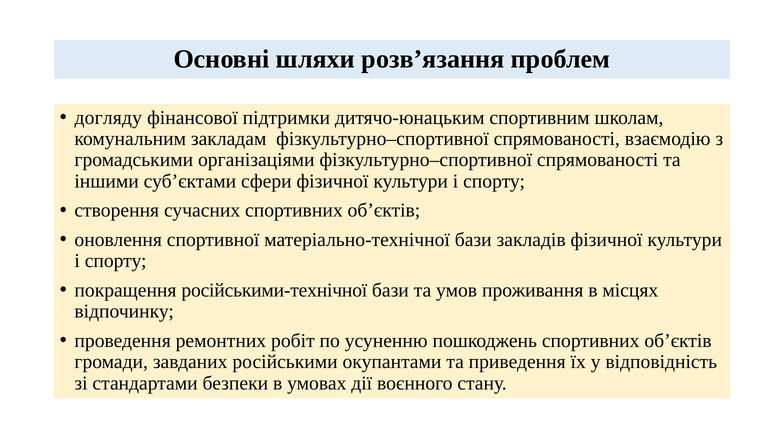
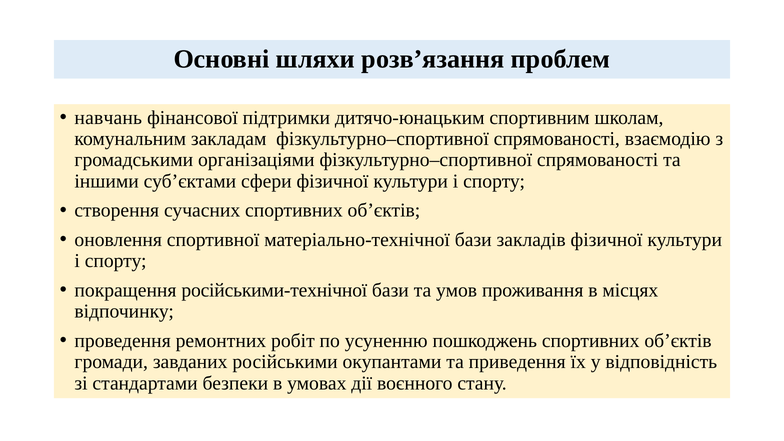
догляду: догляду -> навчань (108, 118)
